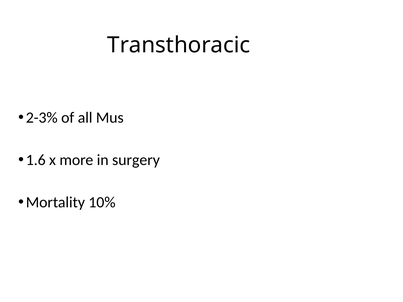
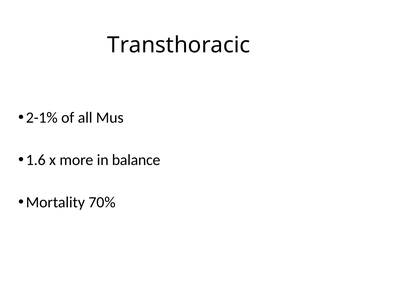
2-3%: 2-3% -> 2-1% (42, 118)
surgery: surgery -> balance (136, 160)
10%: 10% -> 70% (102, 202)
